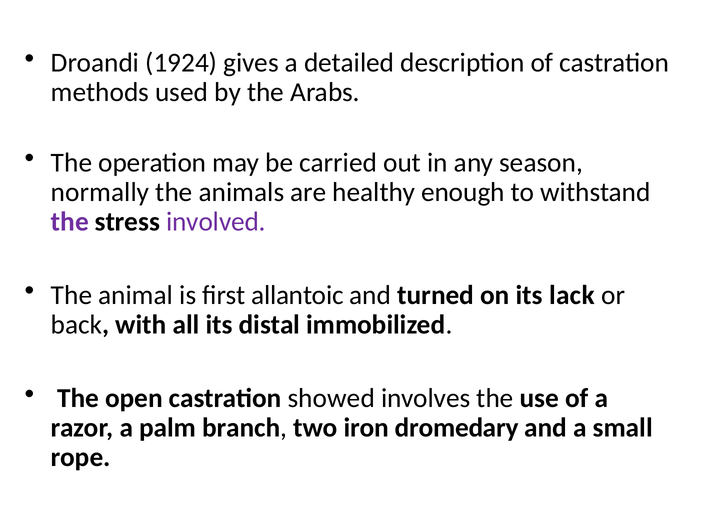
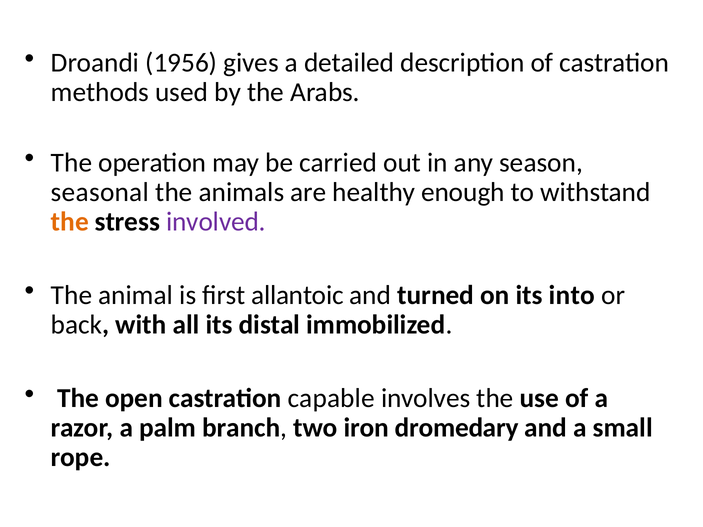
1924: 1924 -> 1956 (181, 63)
normally: normally -> seasonal (100, 192)
the colour: purple -> orange (70, 222)
lack: lack -> into (572, 295)
showed: showed -> capable (331, 398)
